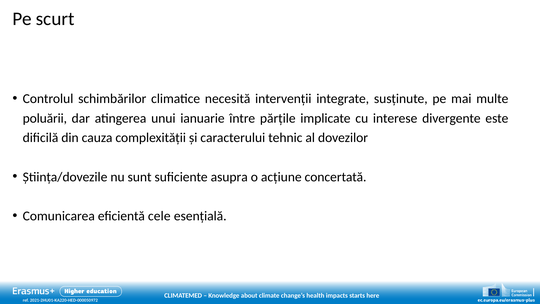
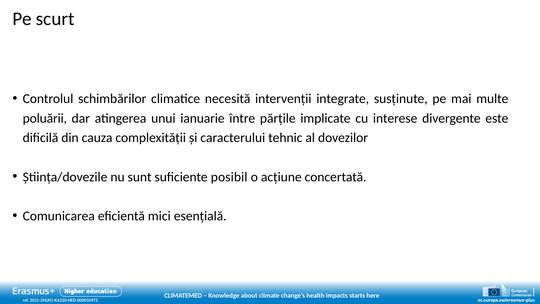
asupra: asupra -> posibil (229, 177)
cele: cele -> mici (159, 216)
